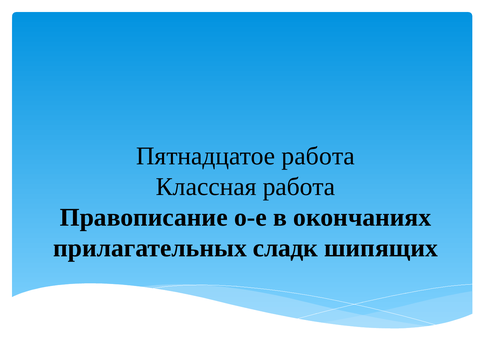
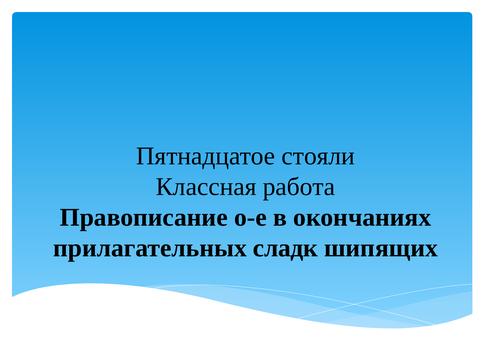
Пятнадцатое работа: работа -> стояли (318, 156)
